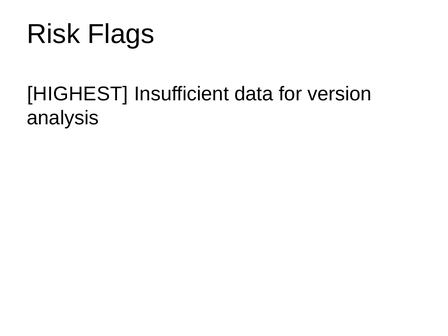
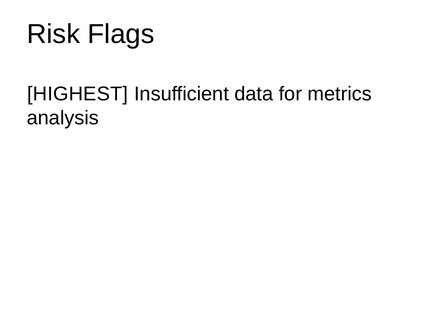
version: version -> metrics (340, 94)
